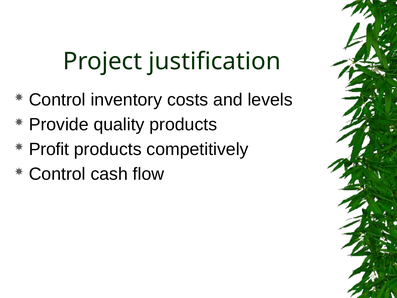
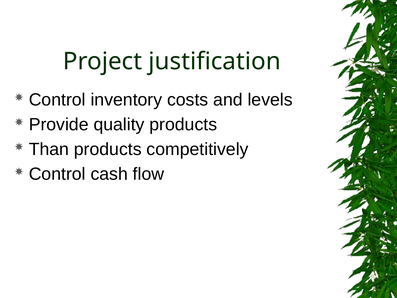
Profit: Profit -> Than (49, 149)
